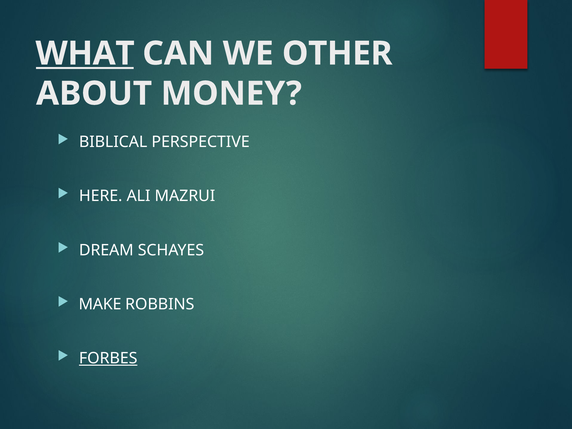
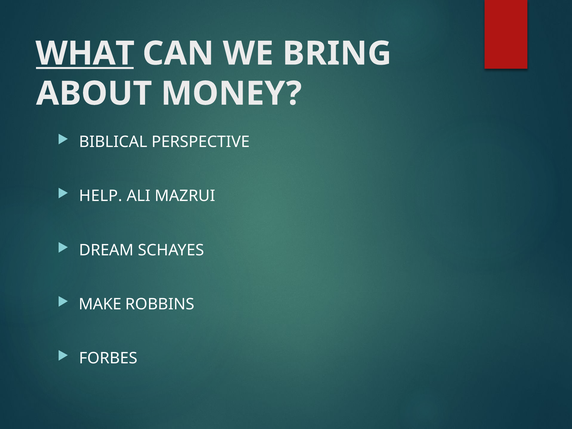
OTHER: OTHER -> BRING (337, 54)
HERE: HERE -> HELP (101, 196)
FORBES underline: present -> none (108, 358)
